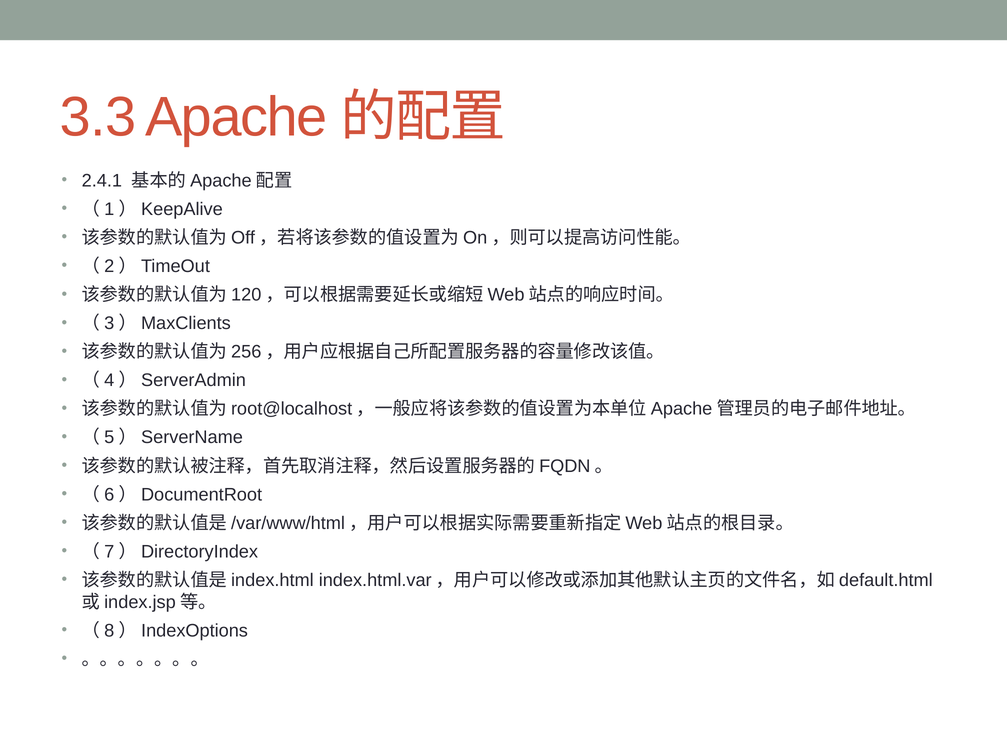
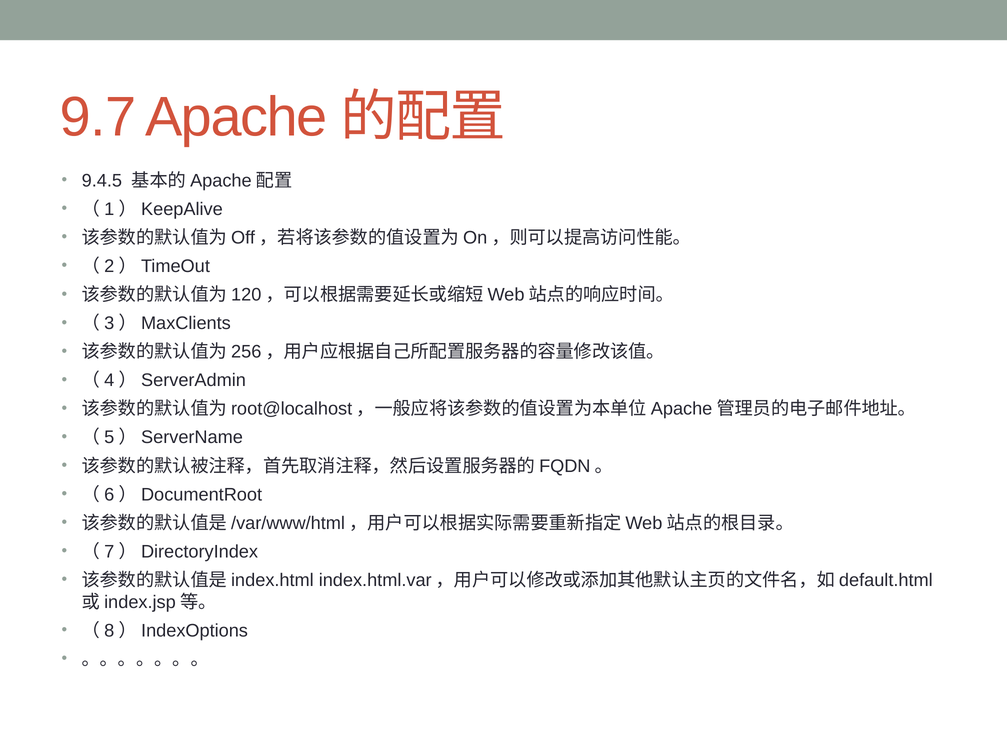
3.3: 3.3 -> 9.7 (98, 117)
2.4.1: 2.4.1 -> 9.4.5 (102, 181)
